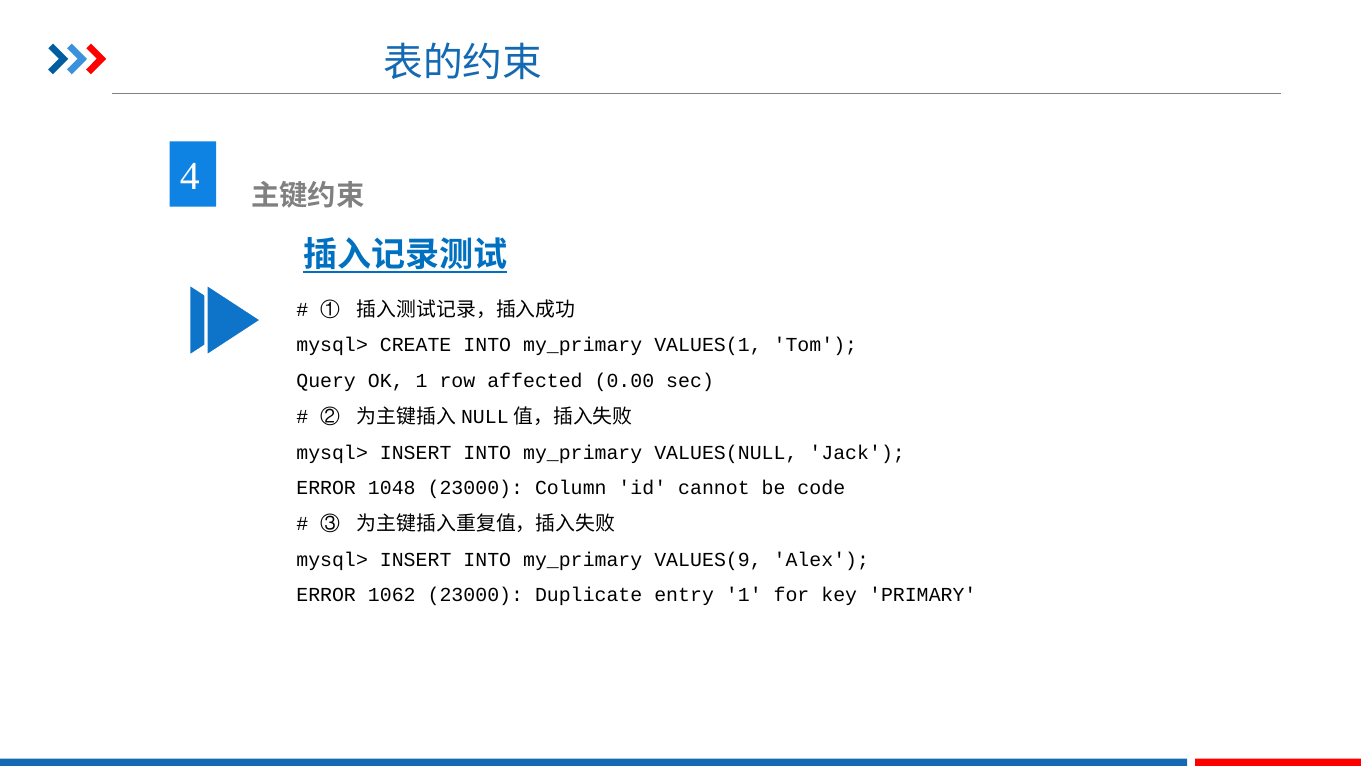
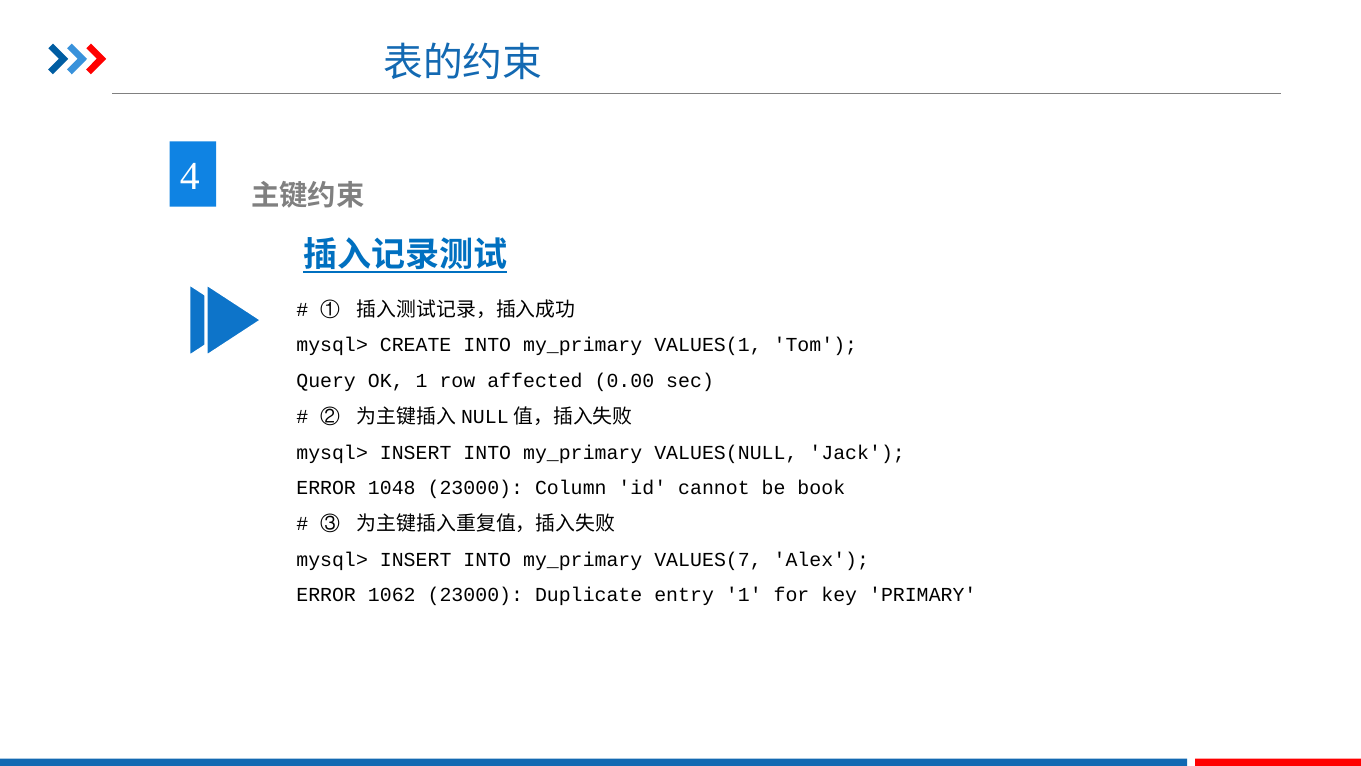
code: code -> book (821, 488)
VALUES(9: VALUES(9 -> VALUES(7 (708, 560)
